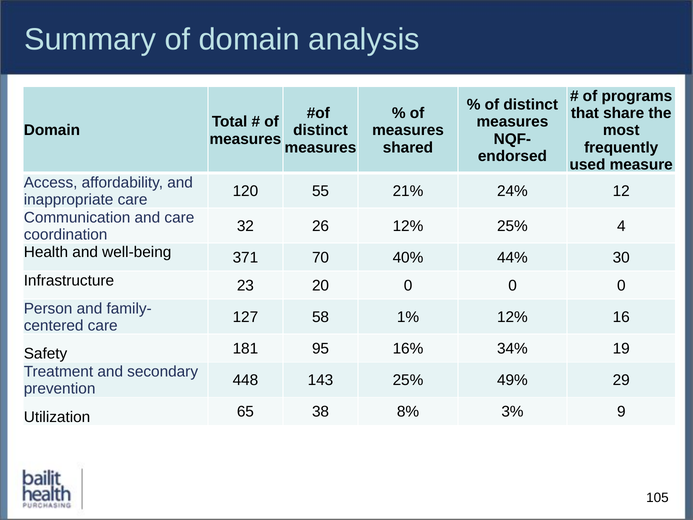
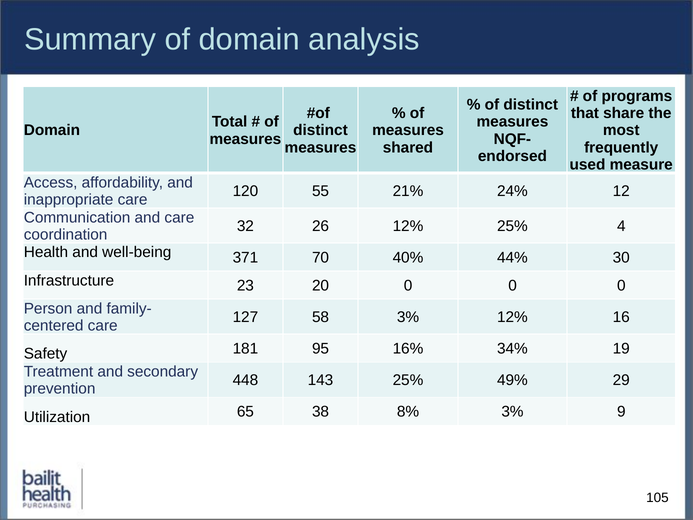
58 1%: 1% -> 3% (408, 317)
